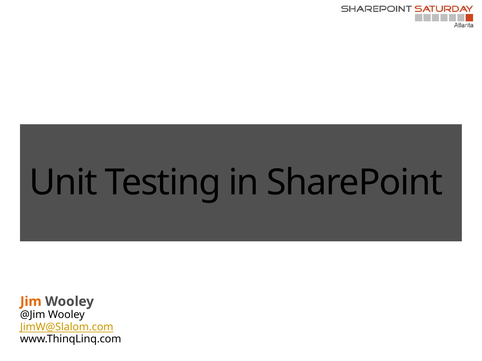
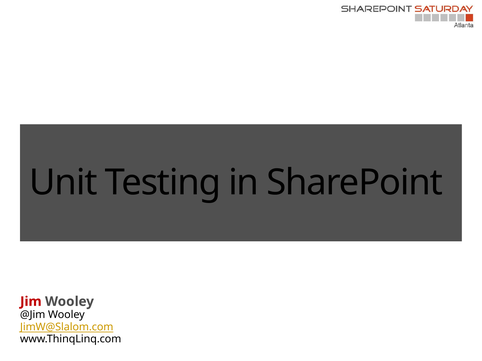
Jim colour: orange -> red (31, 302)
